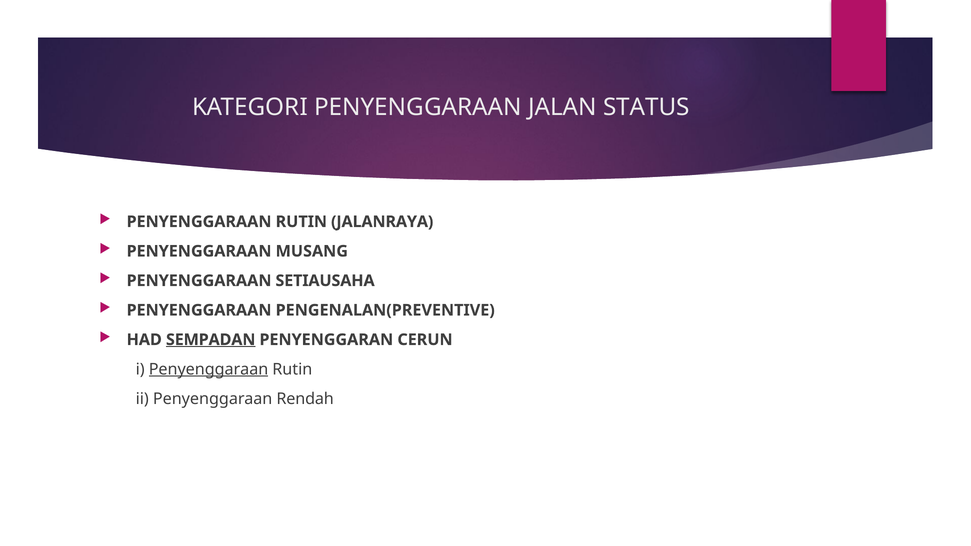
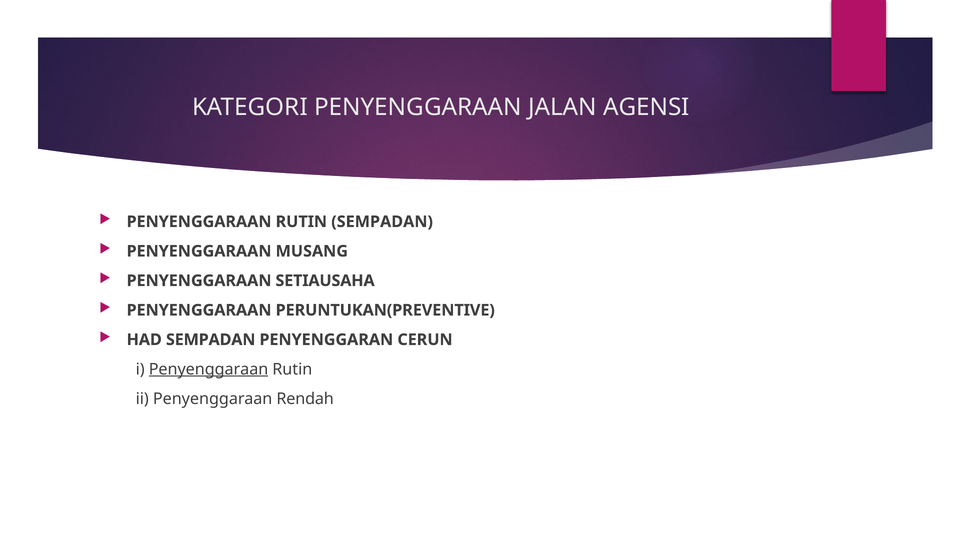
STATUS: STATUS -> AGENSI (646, 107)
RUTIN JALANRAYA: JALANRAYA -> SEMPADAN (382, 222)
PENGENALAN(PREVENTIVE: PENGENALAN(PREVENTIVE -> PERUNTUKAN(PREVENTIVE (385, 310)
SEMPADAN underline: present -> none (211, 340)
